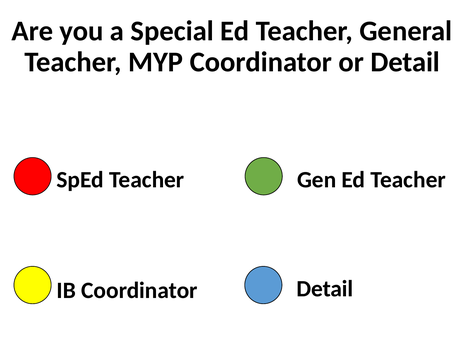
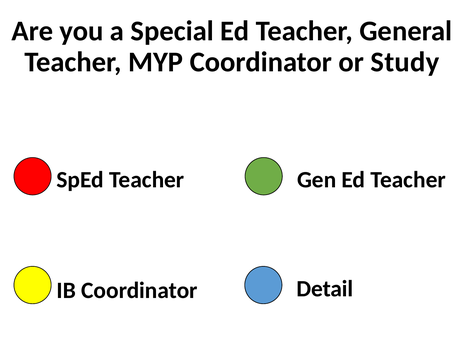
or Detail: Detail -> Study (405, 62)
